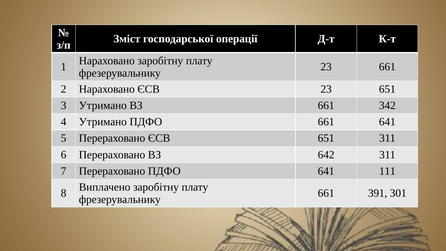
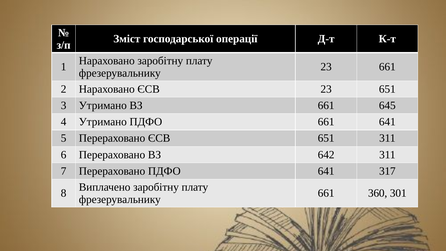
342: 342 -> 645 (387, 105)
111: 111 -> 317 (387, 171)
391: 391 -> 360 (378, 193)
